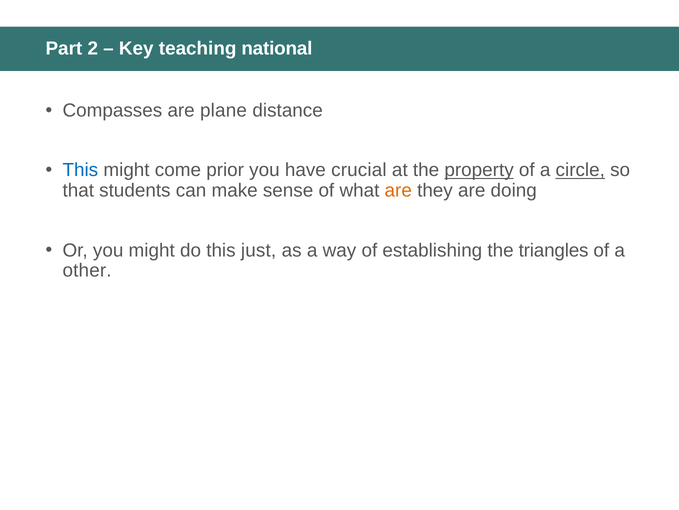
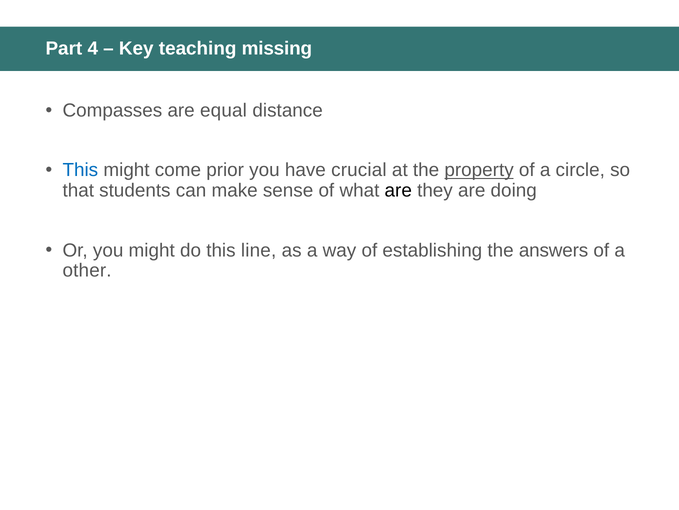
2: 2 -> 4 (93, 48)
national: national -> missing (277, 48)
plane: plane -> equal (223, 110)
circle underline: present -> none (580, 170)
are colour: orange -> black (398, 190)
just: just -> line (259, 250)
triangles: triangles -> answers (554, 250)
